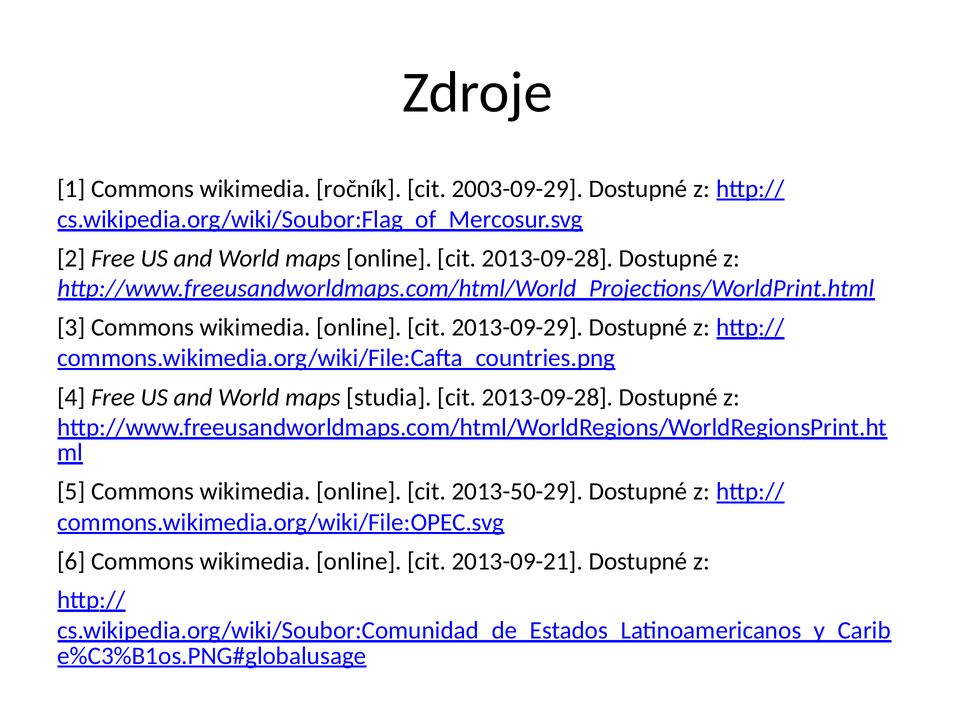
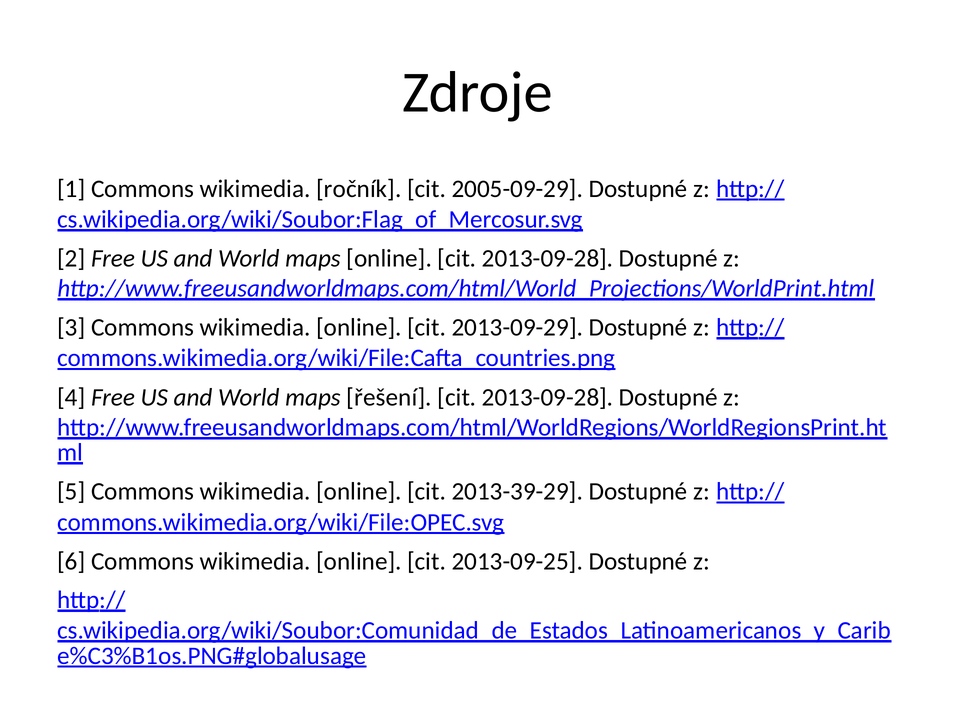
2003-09-29: 2003-09-29 -> 2005-09-29 (517, 189)
studia: studia -> řešení (389, 397)
2013-50-29: 2013-50-29 -> 2013-39-29 (517, 492)
2013-09-21: 2013-09-21 -> 2013-09-25 (517, 561)
